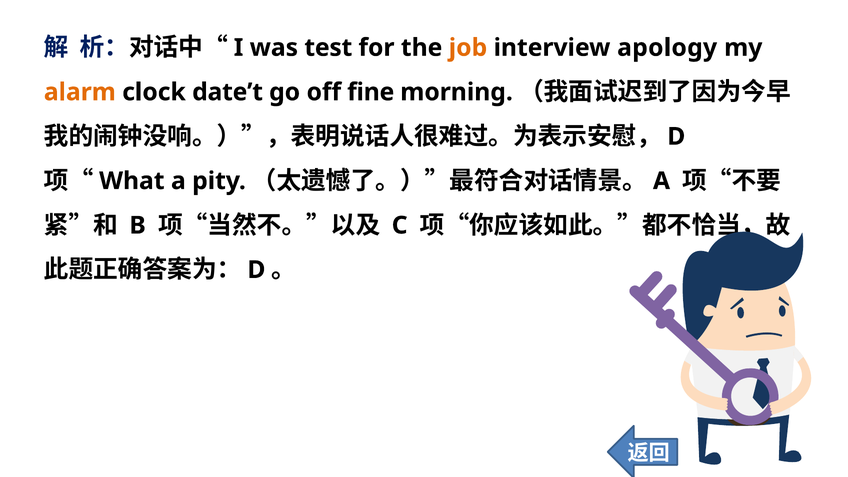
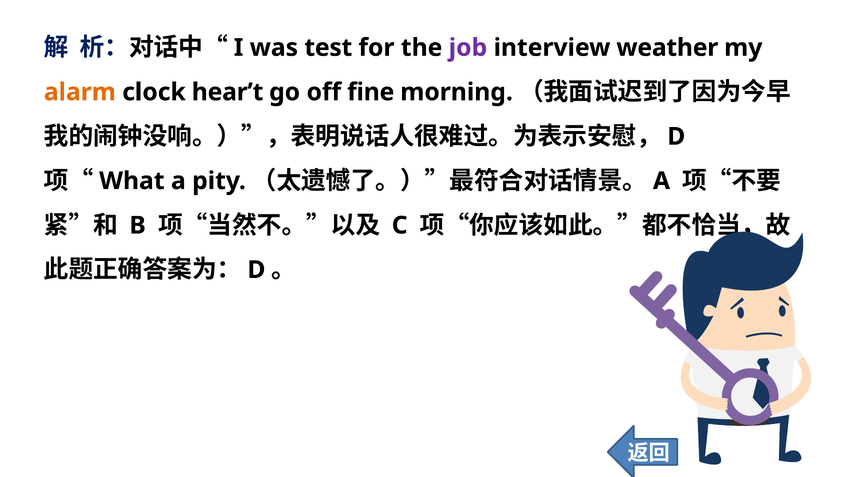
job colour: orange -> purple (468, 48)
apology: apology -> weather (667, 48)
date’t: date’t -> hear’t (228, 92)
